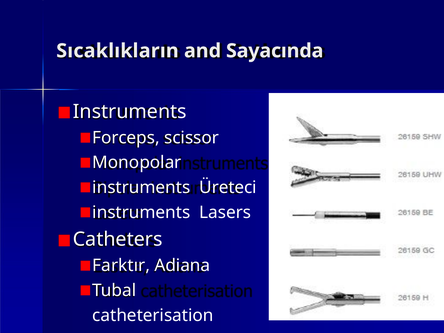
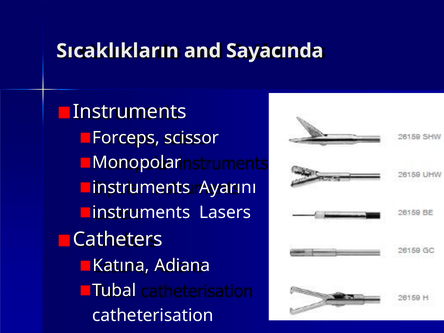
Üreteci: Üreteci -> Ayarını (228, 187)
Farktır: Farktır -> Katına (121, 266)
